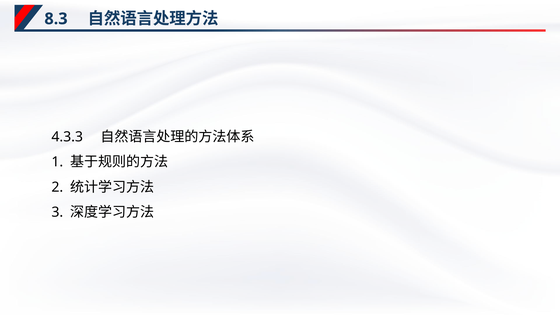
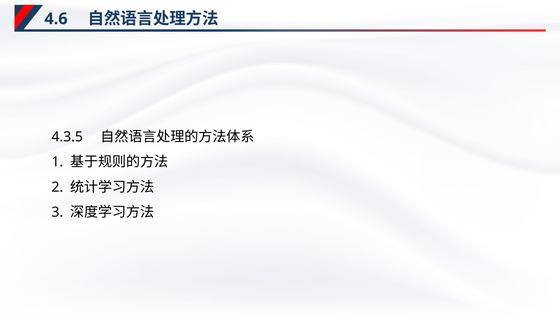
8.3: 8.3 -> 4.6 (56, 19)
4.3.3: 4.3.3 -> 4.3.5 (67, 137)
